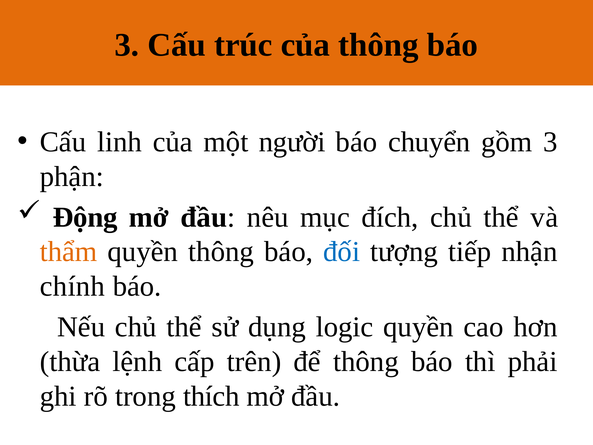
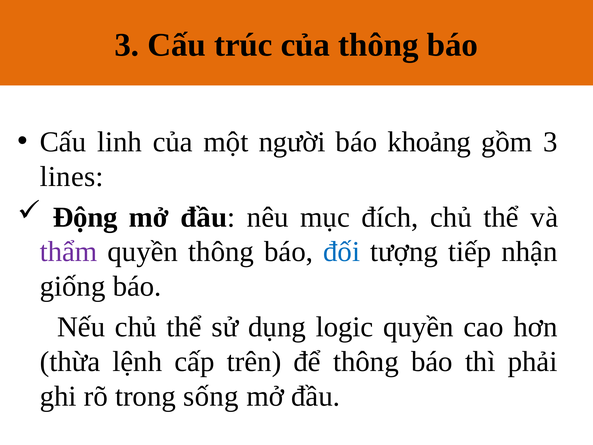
chuyển: chuyển -> khoảng (429, 142)
phận: phận -> lines (72, 177)
thẩm colour: orange -> purple (69, 252)
chính: chính -> giống (73, 286)
thích: thích -> sống (211, 396)
